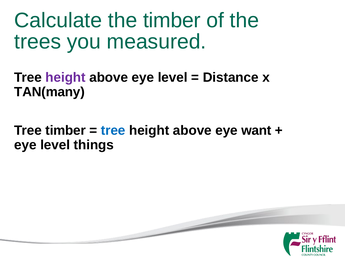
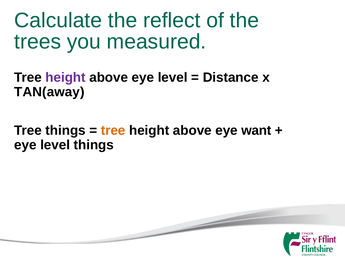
the timber: timber -> reflect (172, 20)
TAN(many: TAN(many -> TAN(away (49, 92)
Tree timber: timber -> things (66, 130)
tree colour: blue -> orange (113, 130)
